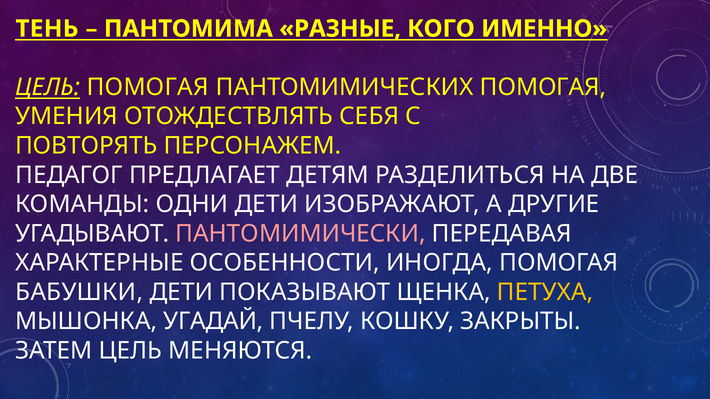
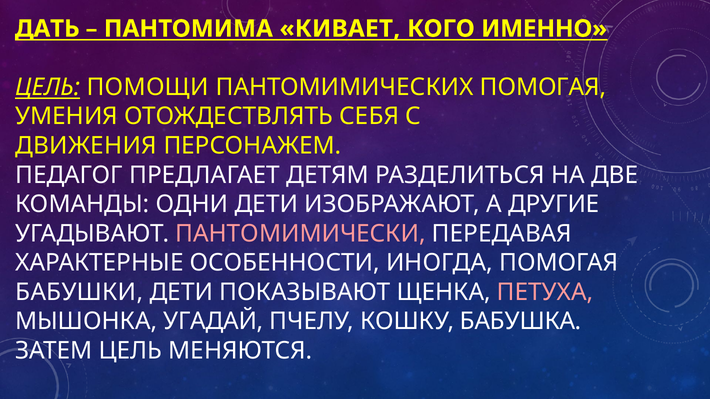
ТЕНЬ: ТЕНЬ -> ДАТЬ (47, 29)
РАЗНЫЕ: РАЗНЫЕ -> КИВАЕТ (340, 29)
ЦЕЛЬ ПОМОГАЯ: ПОМОГАЯ -> ПОМОЩИ (148, 87)
ПОВТОРЯТЬ: ПОВТОРЯТЬ -> ДВИЖЕНИЯ (86, 146)
ПЕТУХА colour: yellow -> pink (545, 292)
ЗАКРЫТЫ: ЗАКРЫТЫ -> БАБУШКА (521, 322)
